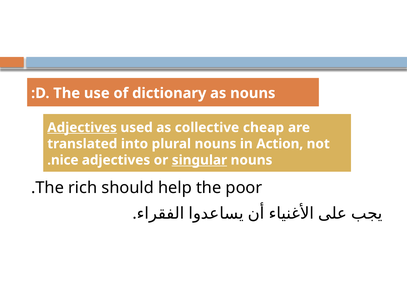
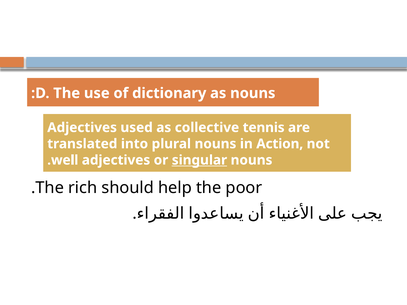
Adjectives underline: present -> none (82, 128)
cheap: cheap -> tennis (264, 128)
nice: nice -> well (65, 160)
